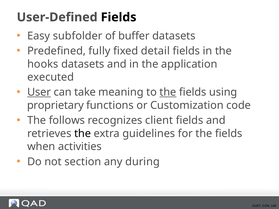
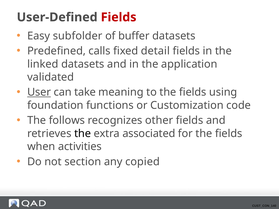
Fields colour: black -> red (119, 17)
fully: fully -> calls (100, 51)
hooks: hooks -> linked (43, 64)
executed: executed -> validated (51, 77)
the underline: present -> none (168, 92)
proprietary: proprietary -> foundation (55, 105)
client: client -> other (159, 121)
guidelines: guidelines -> associated (149, 134)
during: during -> copied (142, 162)
